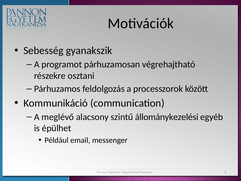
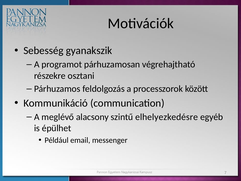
állománykezelési: állománykezelési -> elhelyezkedésre (167, 117)
